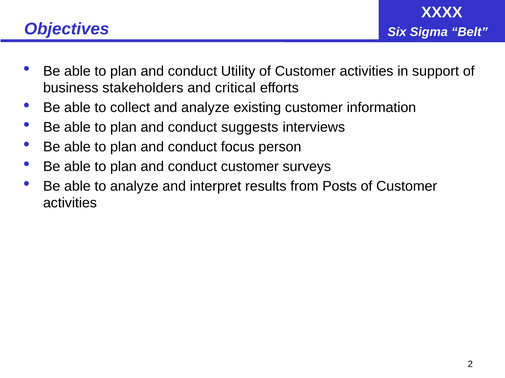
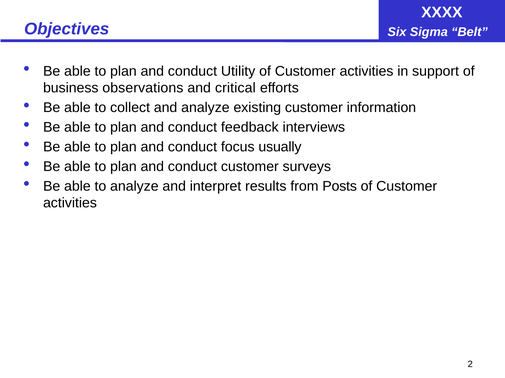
stakeholders: stakeholders -> observations (143, 88)
suggests: suggests -> feedback (250, 128)
person: person -> usually (280, 147)
